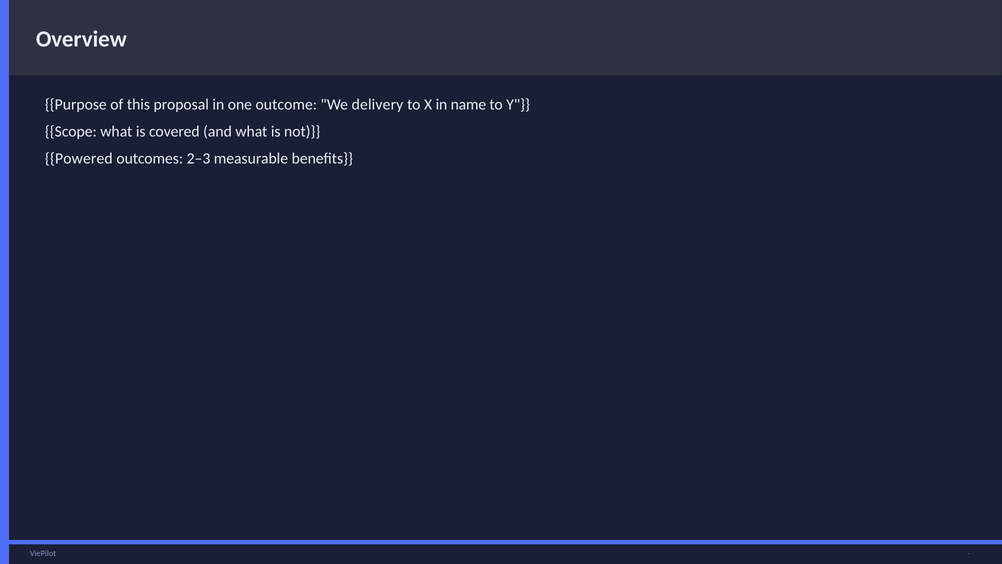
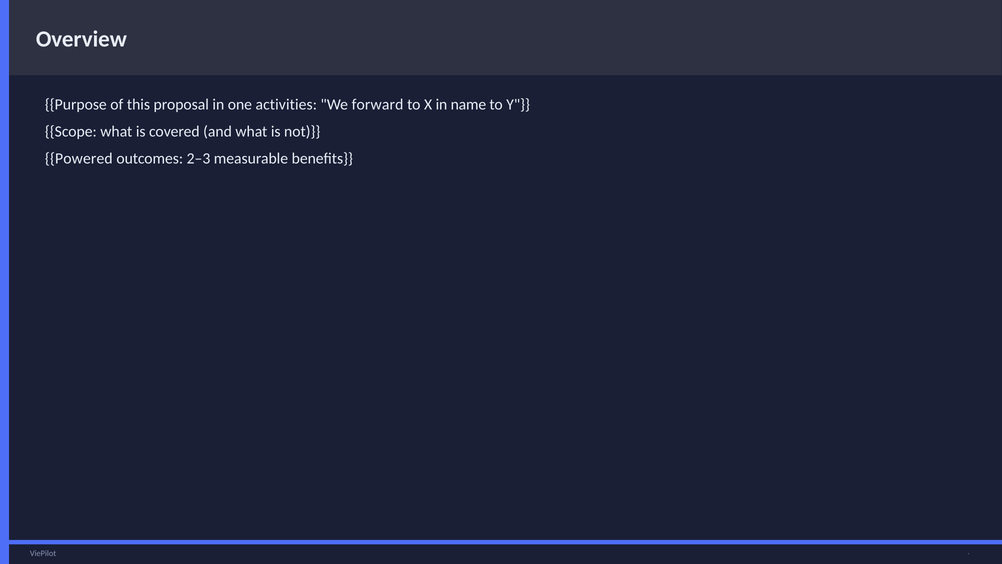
outcome: outcome -> activities (286, 104)
delivery: delivery -> forward (378, 104)
